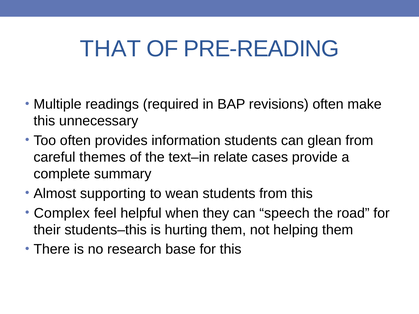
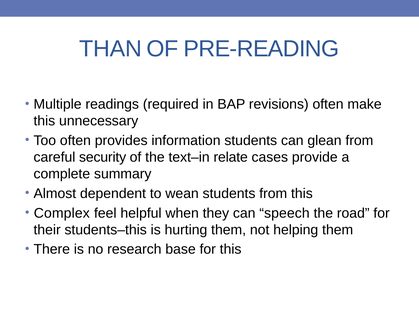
THAT: THAT -> THAN (111, 49)
themes: themes -> security (103, 157)
supporting: supporting -> dependent (113, 194)
